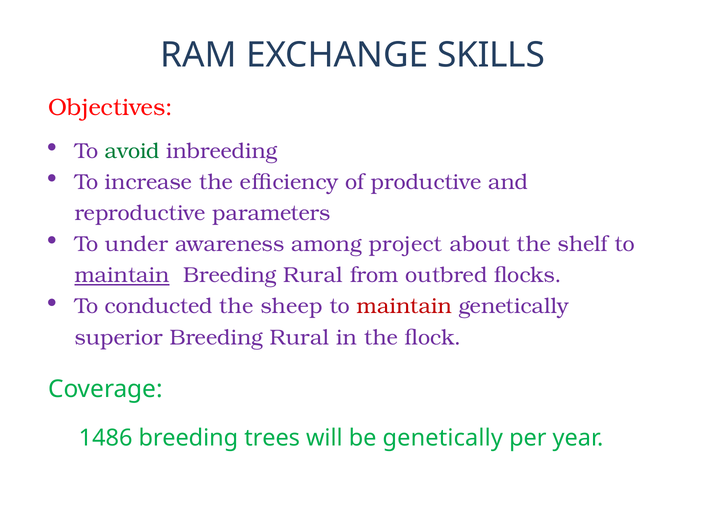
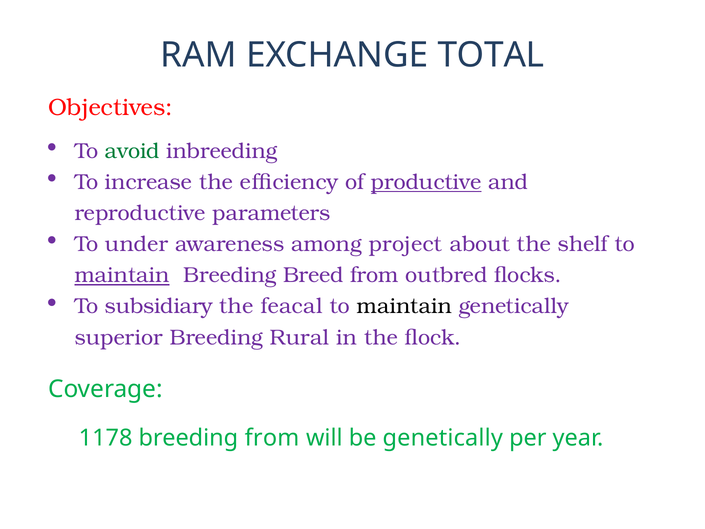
SKILLS: SKILLS -> TOTAL (491, 55)
productive underline: none -> present (426, 182)
Rural: Rural -> Breed (313, 275)
conducted: conducted -> subsidiary (159, 306)
sheep: sheep -> feacal (292, 306)
maintain colour: red -> black (404, 306)
1486: 1486 -> 1178 (106, 438)
breeding trees: trees -> from (272, 438)
